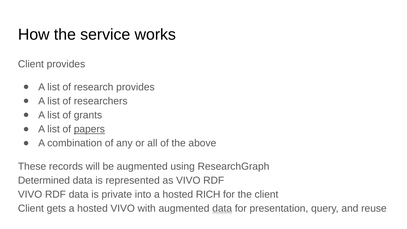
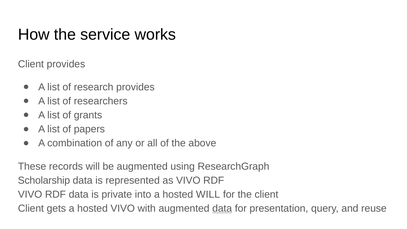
papers underline: present -> none (89, 129)
Determined: Determined -> Scholarship (44, 180)
hosted RICH: RICH -> WILL (208, 194)
